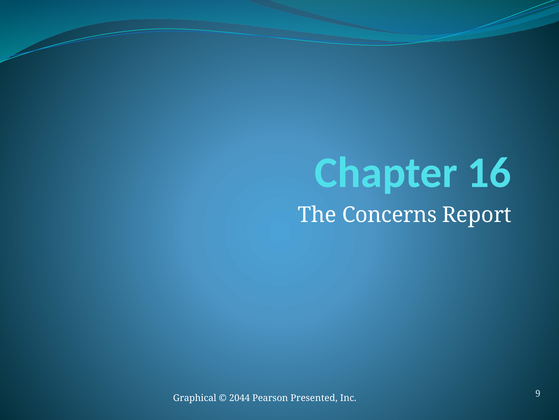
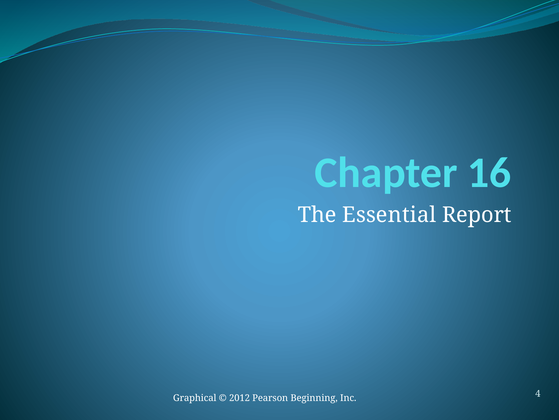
Concerns: Concerns -> Essential (389, 215)
2044: 2044 -> 2012 (240, 397)
Presented: Presented -> Beginning (314, 397)
9: 9 -> 4 (538, 393)
